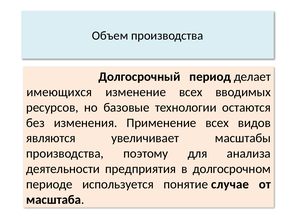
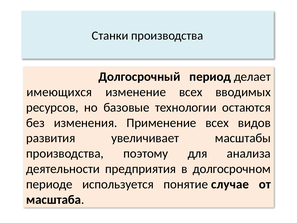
Объем: Объем -> Станки (110, 36)
являются: являются -> развития (51, 138)
